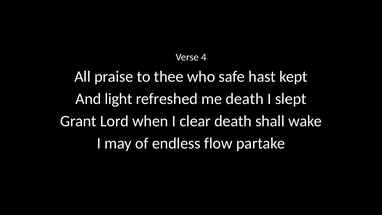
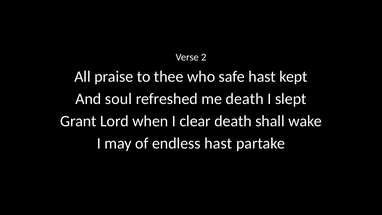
4: 4 -> 2 (204, 57)
light: light -> soul (118, 99)
endless flow: flow -> hast (218, 143)
